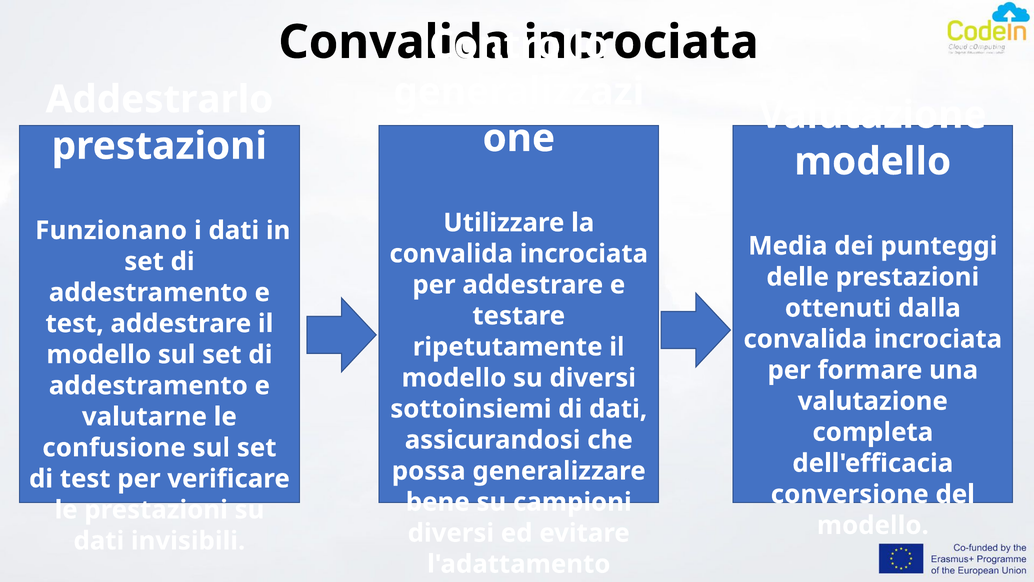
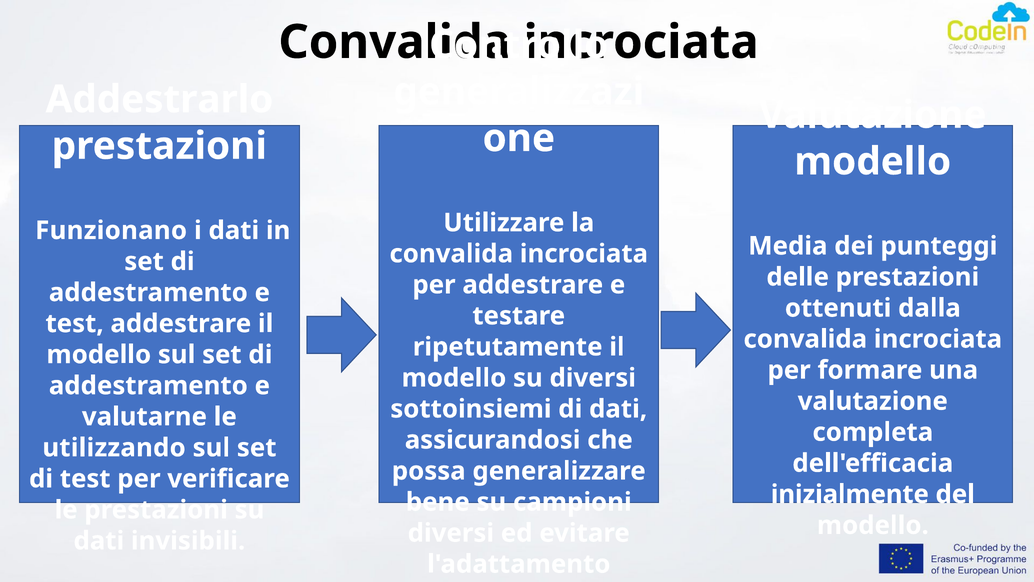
confusione: confusione -> utilizzando (114, 448)
conversione: conversione -> inizialmente (850, 494)
